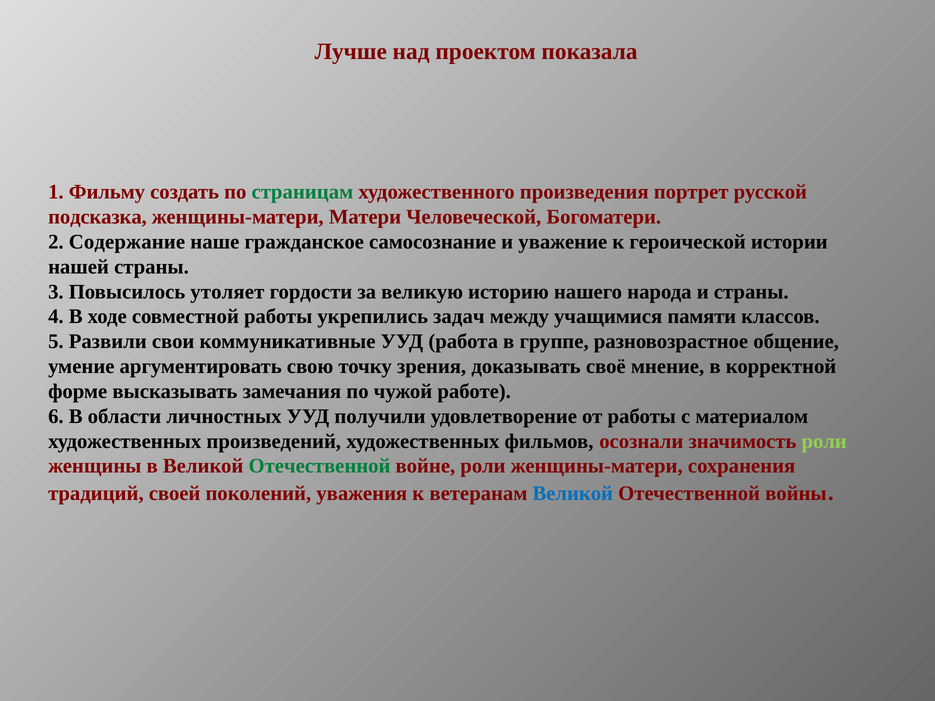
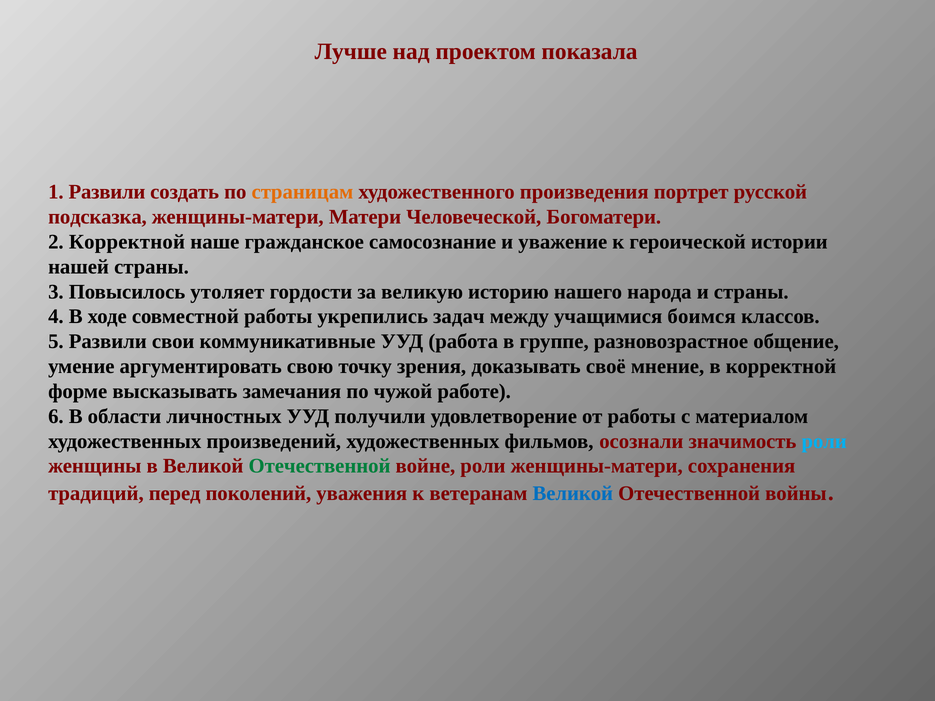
1 Фильму: Фильму -> Развили (107, 192)
страницам colour: green -> orange (302, 192)
2 Содержание: Содержание -> Корректной (127, 242)
памяти: памяти -> боимся (702, 317)
роли colour: light green -> light blue (824, 441)
своей: своей -> перед (175, 494)
